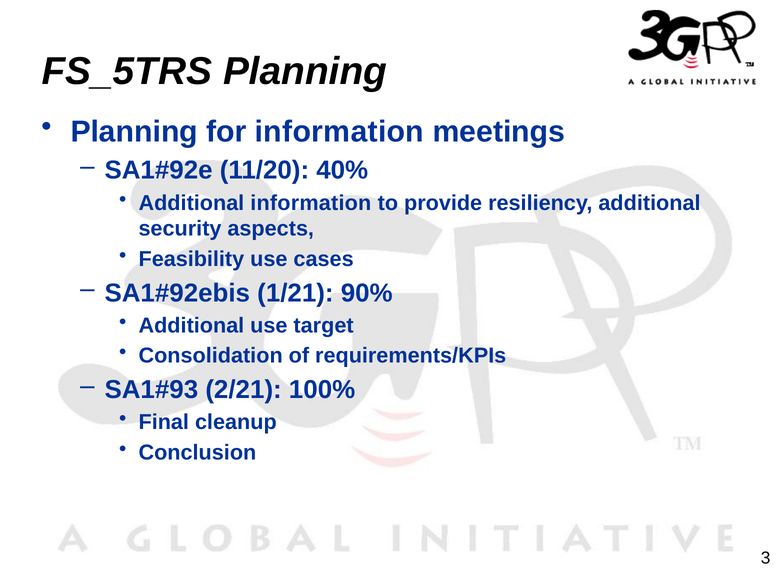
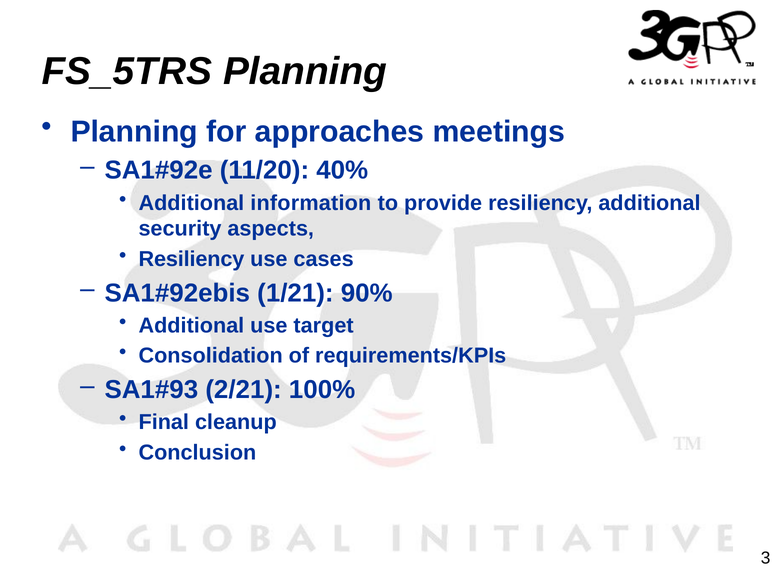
for information: information -> approaches (340, 132)
Feasibility: Feasibility -> Resiliency (191, 259)
